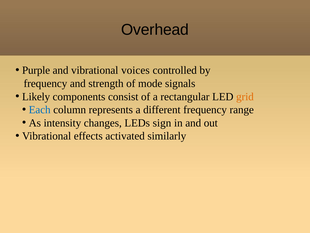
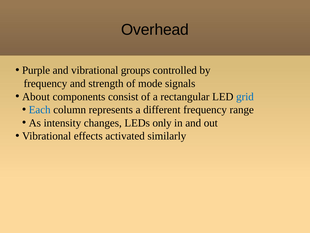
voices: voices -> groups (136, 70)
Likely: Likely -> About (36, 96)
grid colour: orange -> blue (245, 96)
sign: sign -> only (162, 123)
